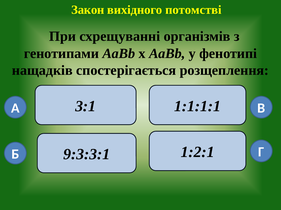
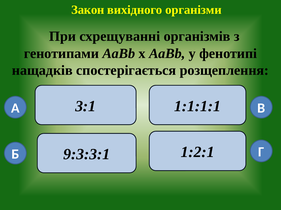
потомстві: потомстві -> організми (193, 10)
